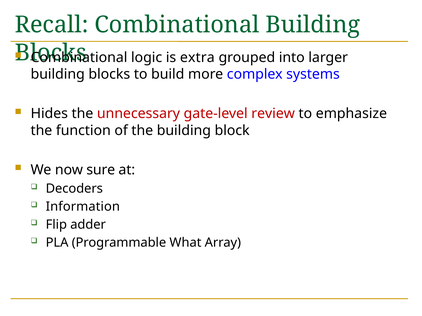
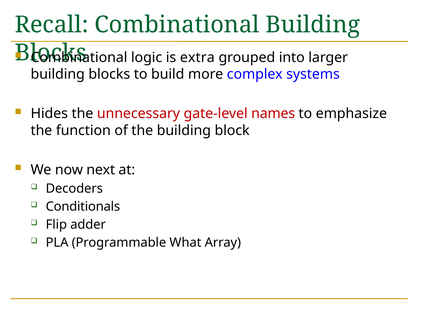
review: review -> names (273, 114)
sure: sure -> next (101, 170)
Information: Information -> Conditionals (83, 207)
